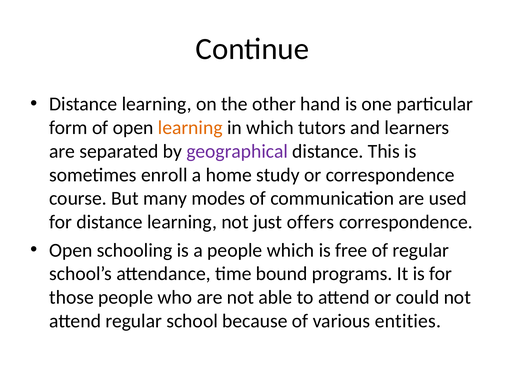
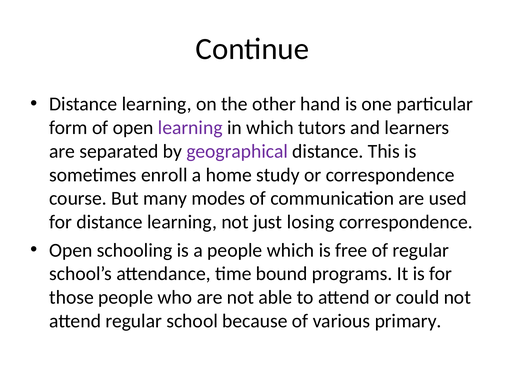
learning colour: orange -> purple (190, 128)
offers: offers -> losing (310, 222)
entities: entities -> primary (408, 321)
